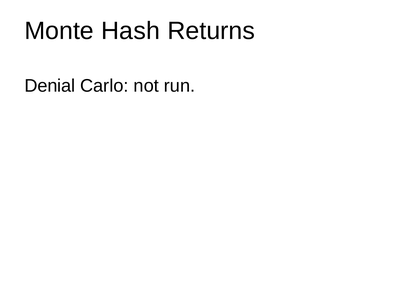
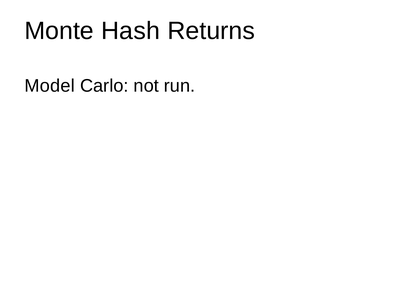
Denial: Denial -> Model (50, 86)
